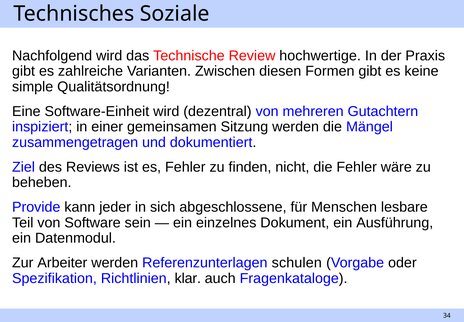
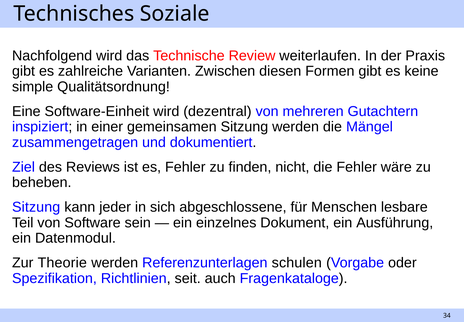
hochwertige: hochwertige -> weiterlaufen (320, 56)
Provide: Provide -> Sitzung (36, 207)
Arbeiter: Arbeiter -> Theorie (62, 262)
klar: klar -> seit (188, 278)
